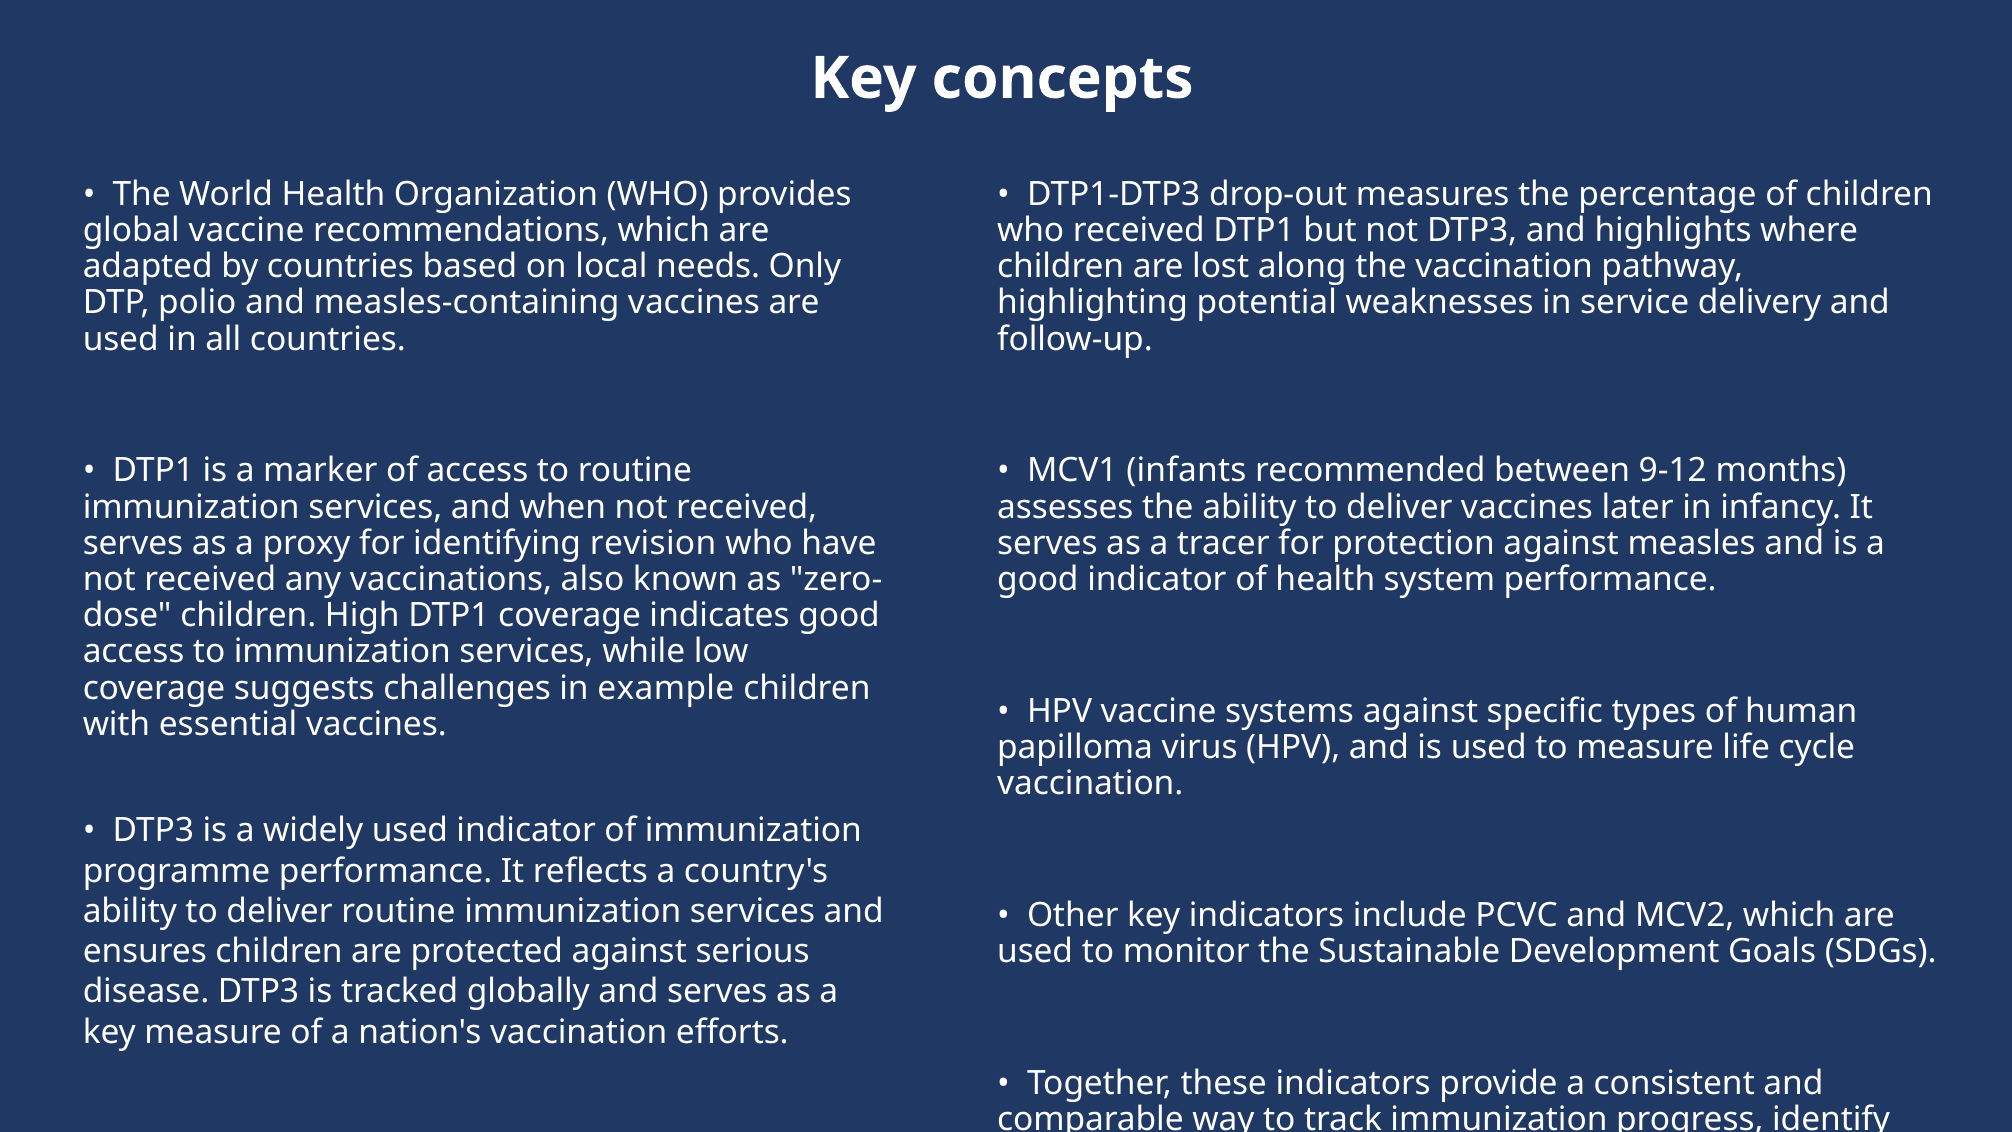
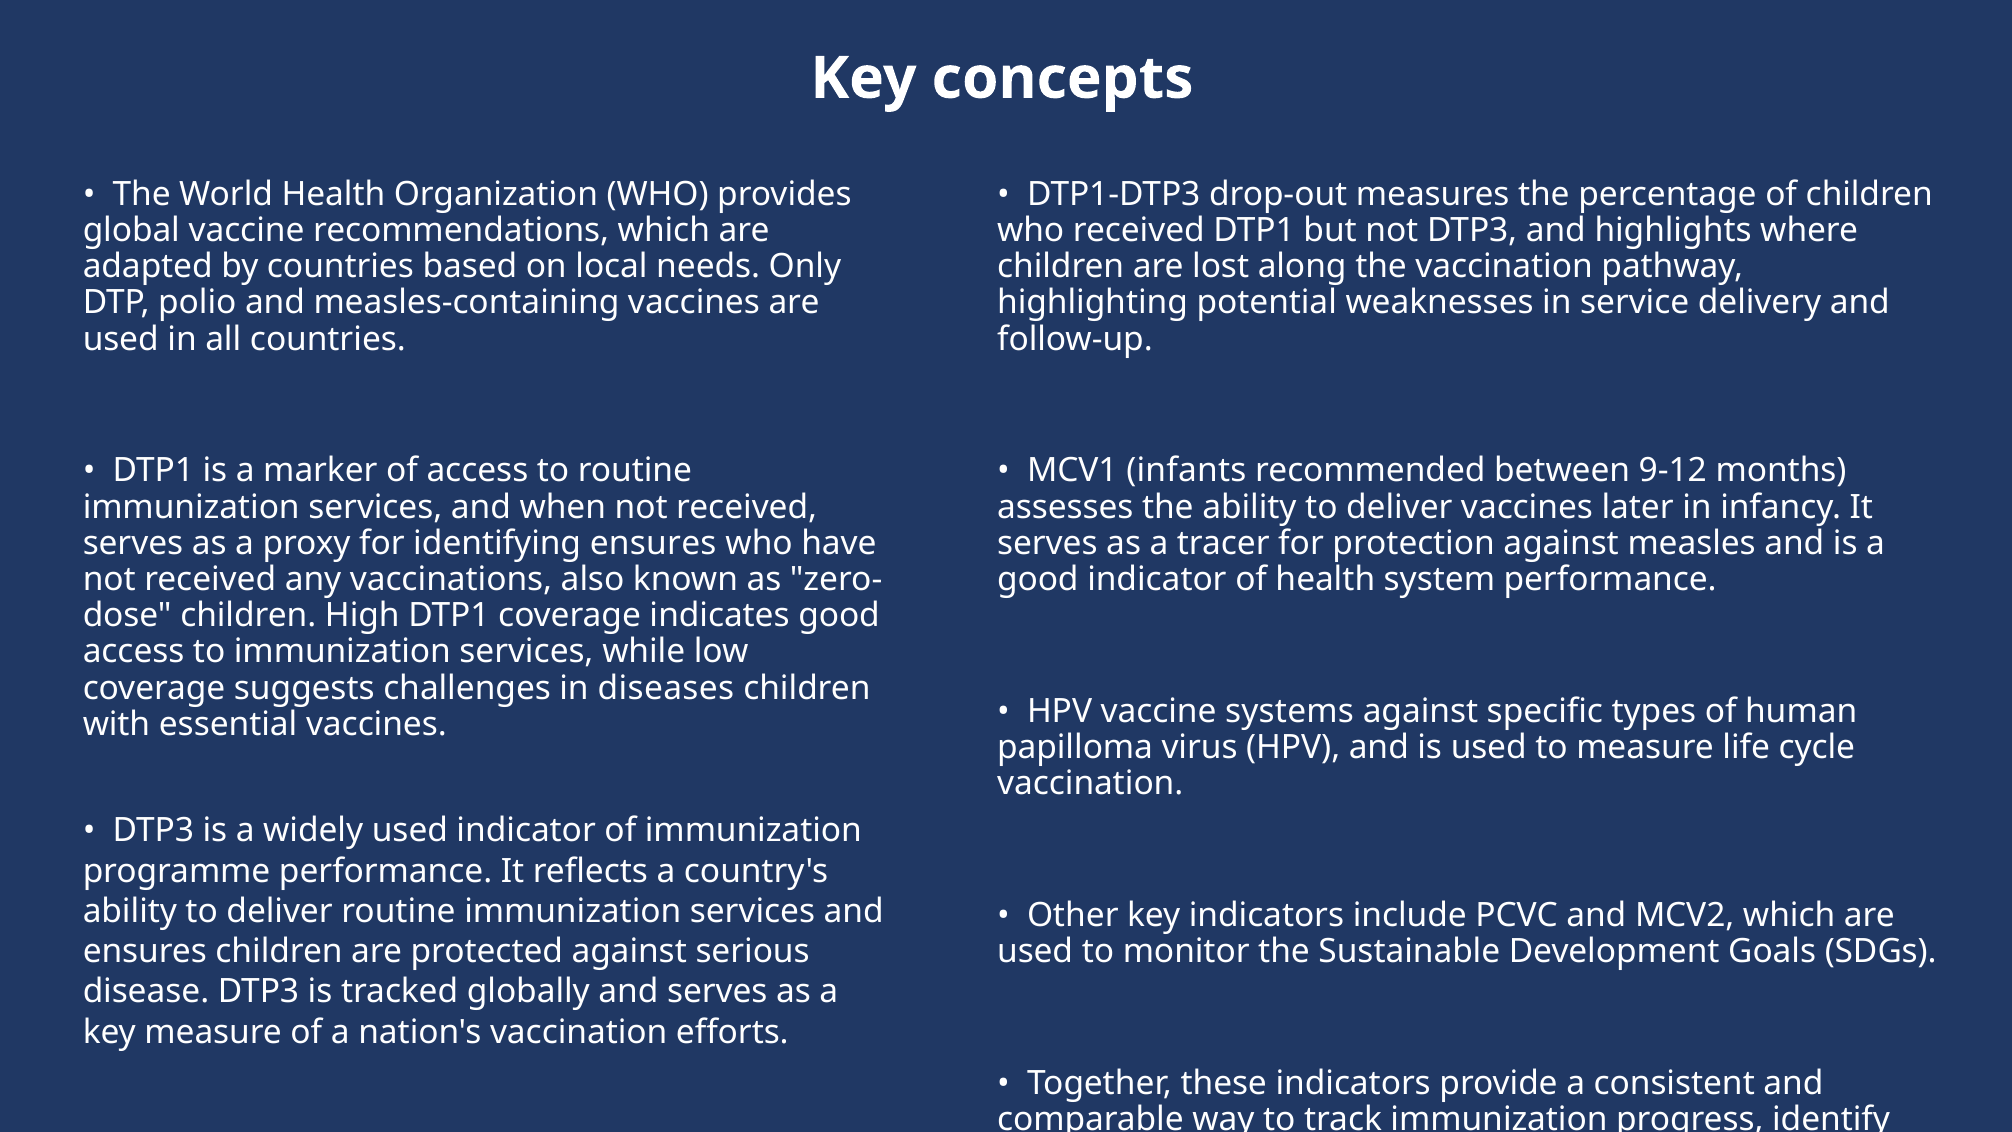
identifying revision: revision -> ensures (653, 543)
example: example -> diseases (666, 688)
